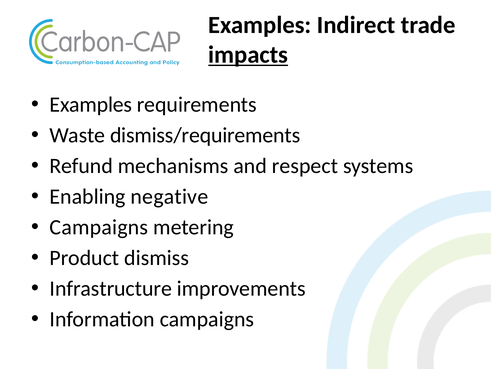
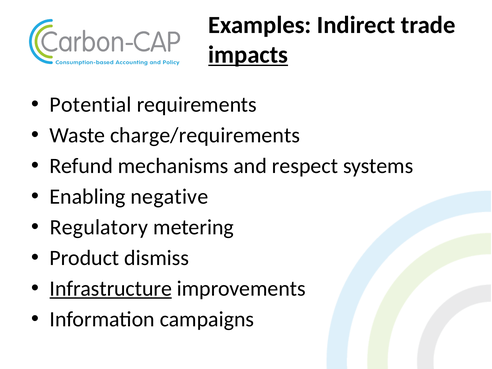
Examples: Examples -> Potential (91, 105)
dismiss/requirements: dismiss/requirements -> charge/requirements (205, 135)
Campaigns: Campaigns -> Regulatory (99, 227)
Infrastructure underline: none -> present (111, 289)
